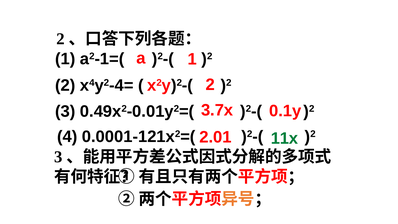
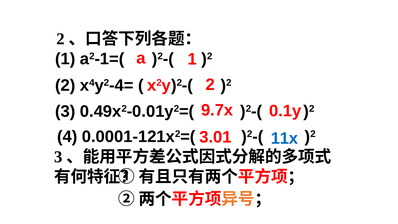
3.7x: 3.7x -> 9.7x (217, 110)
2.01: 2.01 -> 3.01 (216, 137)
11x colour: green -> blue (285, 138)
